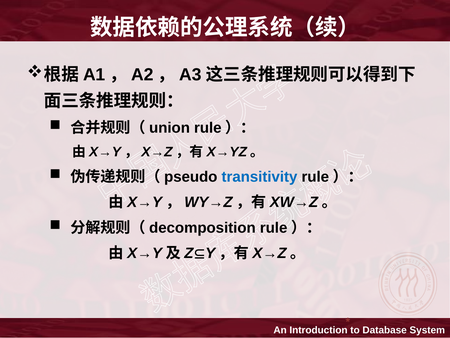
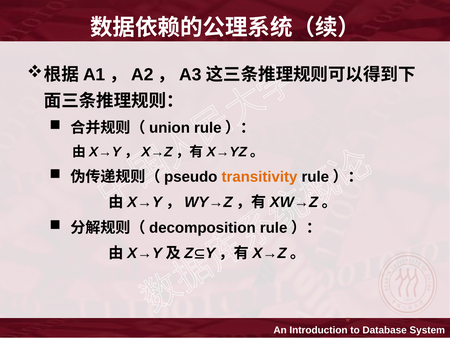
transitivity colour: blue -> orange (259, 176)
